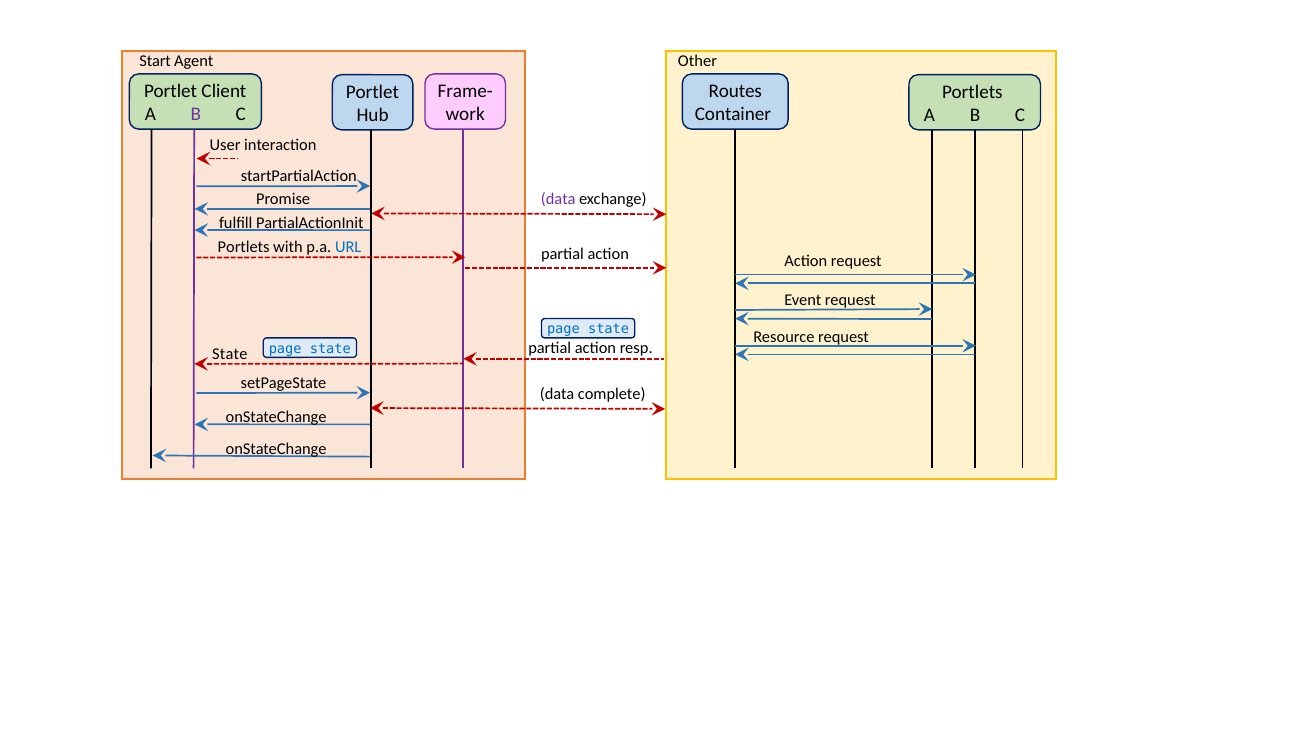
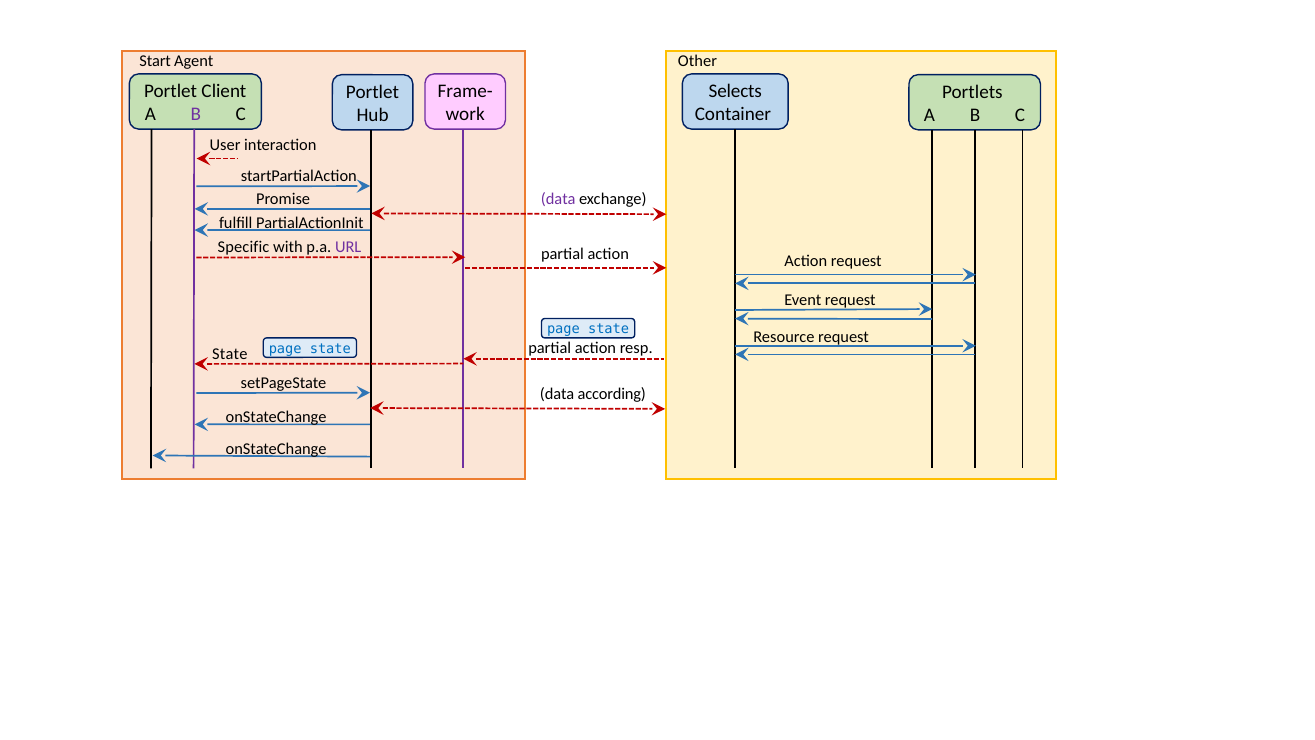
Routes: Routes -> Selects (735, 91)
Portlets: Portlets -> Specific (244, 247)
URL colour: blue -> purple (348, 247)
complete: complete -> according (612, 394)
